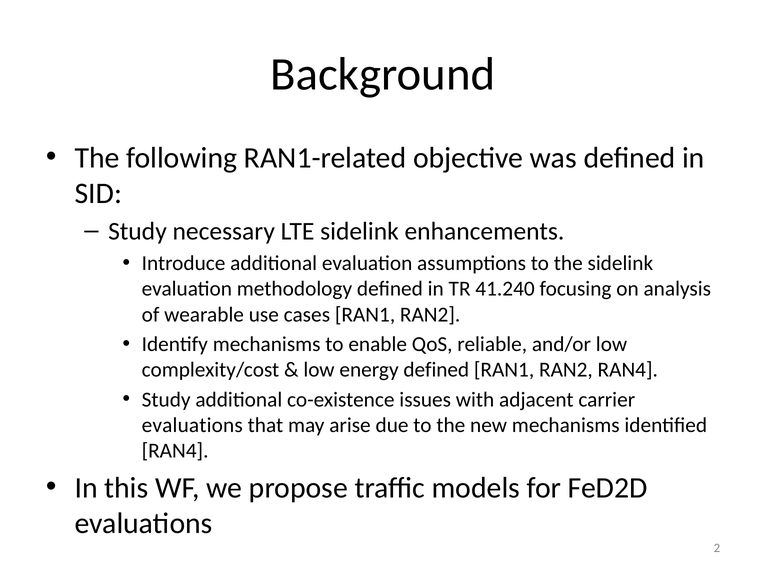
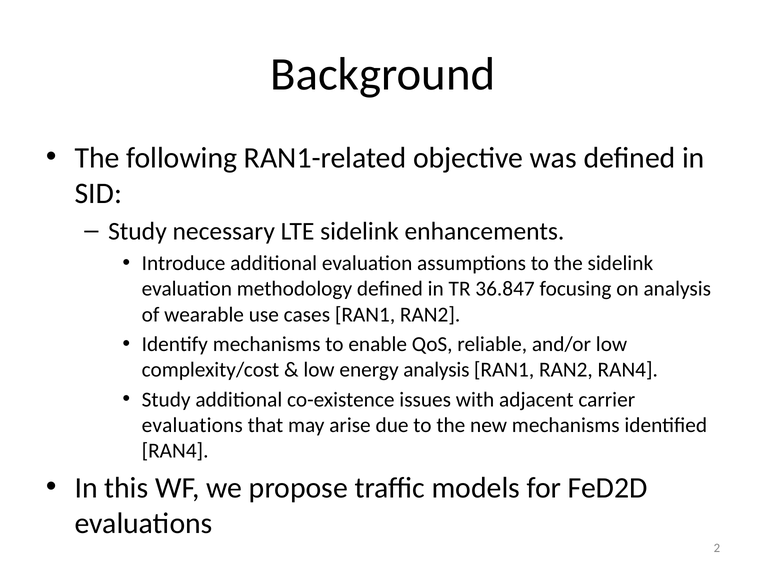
41.240: 41.240 -> 36.847 (505, 289)
energy defined: defined -> analysis (436, 370)
